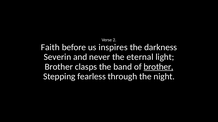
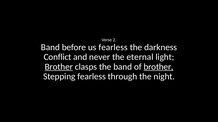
Faith: Faith -> Band (50, 47)
us inspires: inspires -> fearless (113, 47)
Severin: Severin -> Conflict (58, 57)
Brother underline: none -> present (59, 67)
